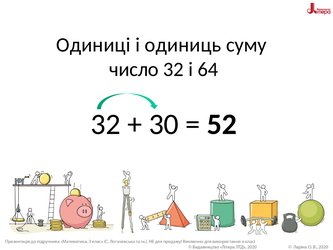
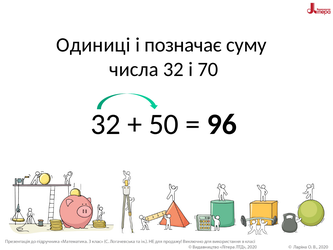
одиниць: одиниць -> позначає (183, 45)
число: число -> числа (134, 69)
64: 64 -> 70 (208, 69)
30: 30 -> 50 (164, 124)
52: 52 -> 96 (222, 124)
